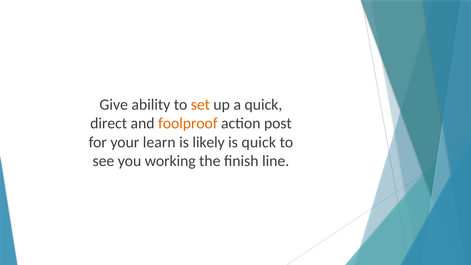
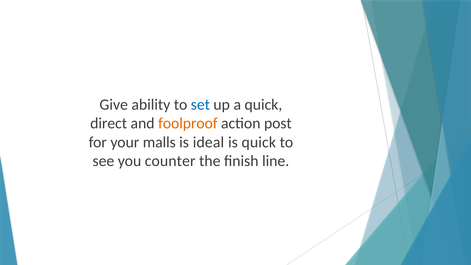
set colour: orange -> blue (200, 105)
learn: learn -> malls (159, 142)
likely: likely -> ideal (208, 142)
working: working -> counter (170, 161)
